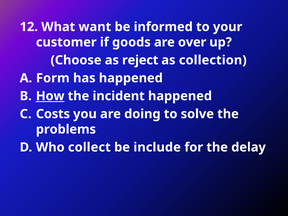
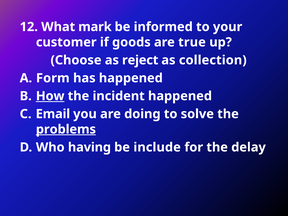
want: want -> mark (95, 27)
over: over -> true (192, 42)
Costs: Costs -> Email (53, 114)
problems underline: none -> present (66, 129)
collect: collect -> having (89, 147)
